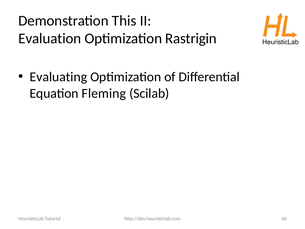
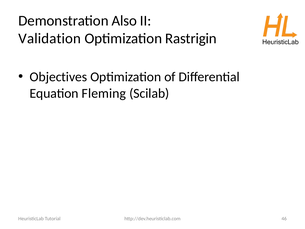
This: This -> Also (124, 21)
Evaluation: Evaluation -> Validation (50, 38)
Evaluating: Evaluating -> Objectives (58, 77)
